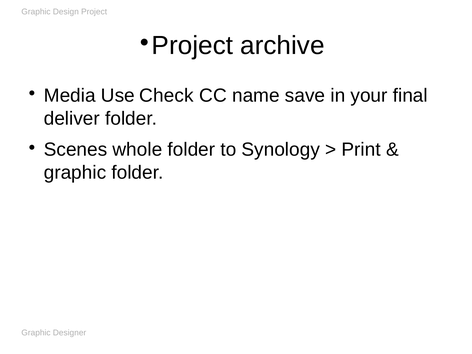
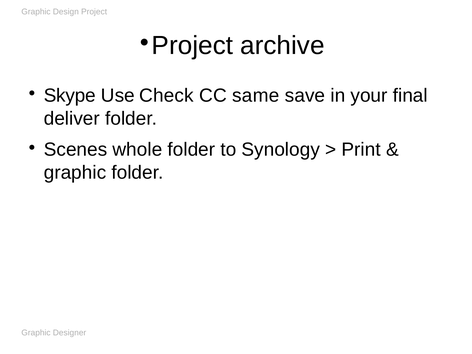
Media: Media -> Skype (70, 96)
name: name -> same (256, 96)
